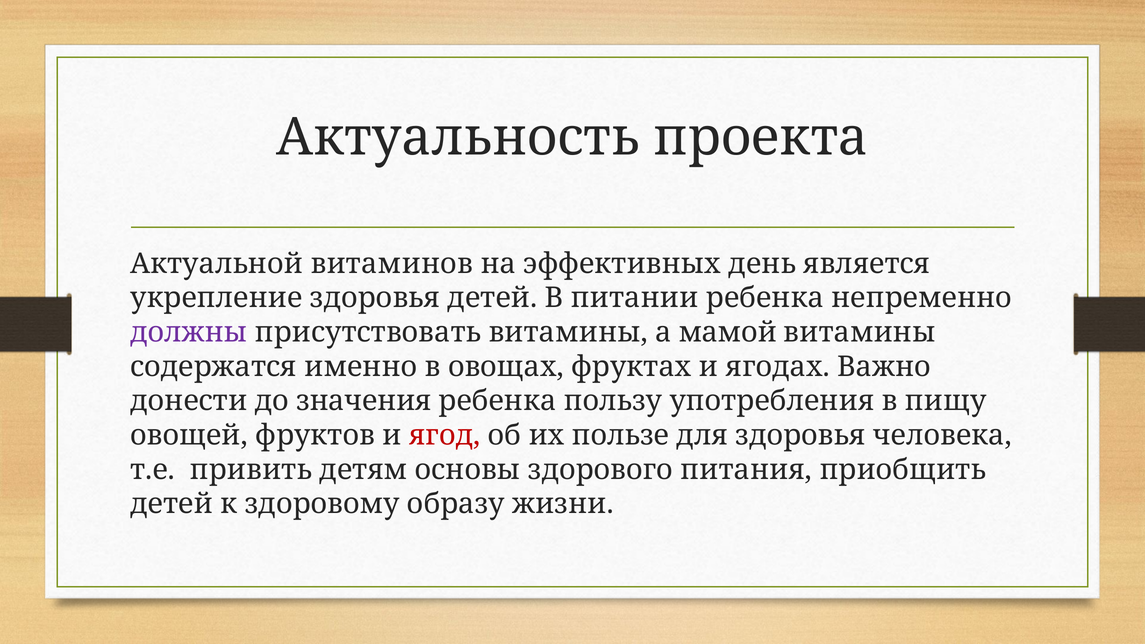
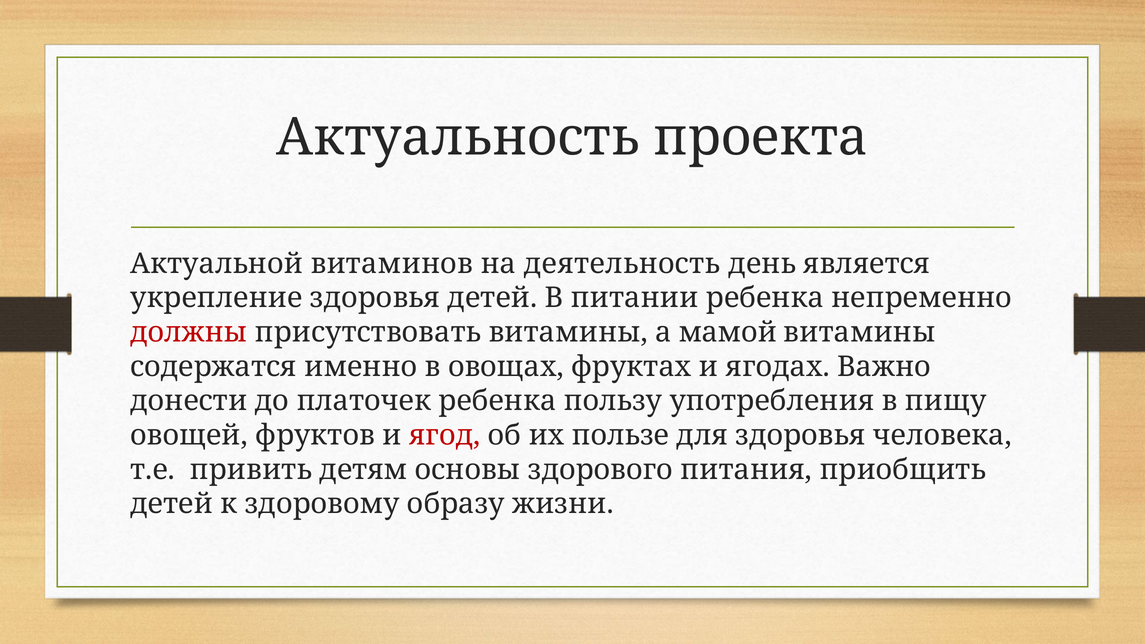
эффективных: эффективных -> деятельность (622, 264)
должны colour: purple -> red (189, 332)
значения: значения -> платочек (364, 401)
